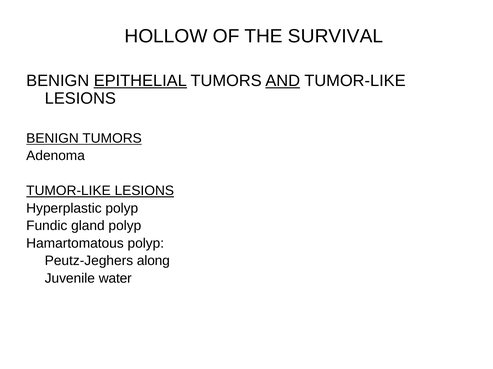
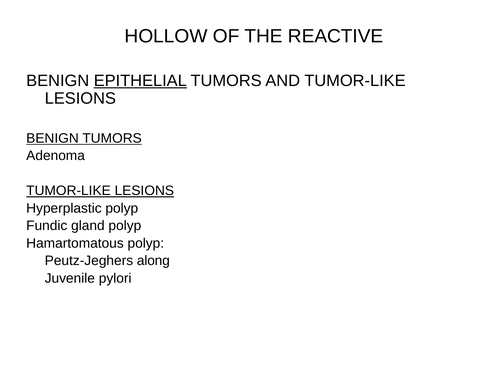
SURVIVAL: SURVIVAL -> REACTIVE (336, 36)
AND underline: present -> none (283, 81)
water: water -> pylori (115, 279)
